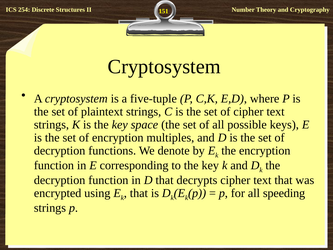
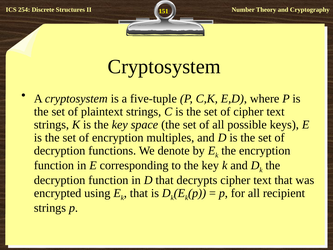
speeding: speeding -> recipient (284, 193)
